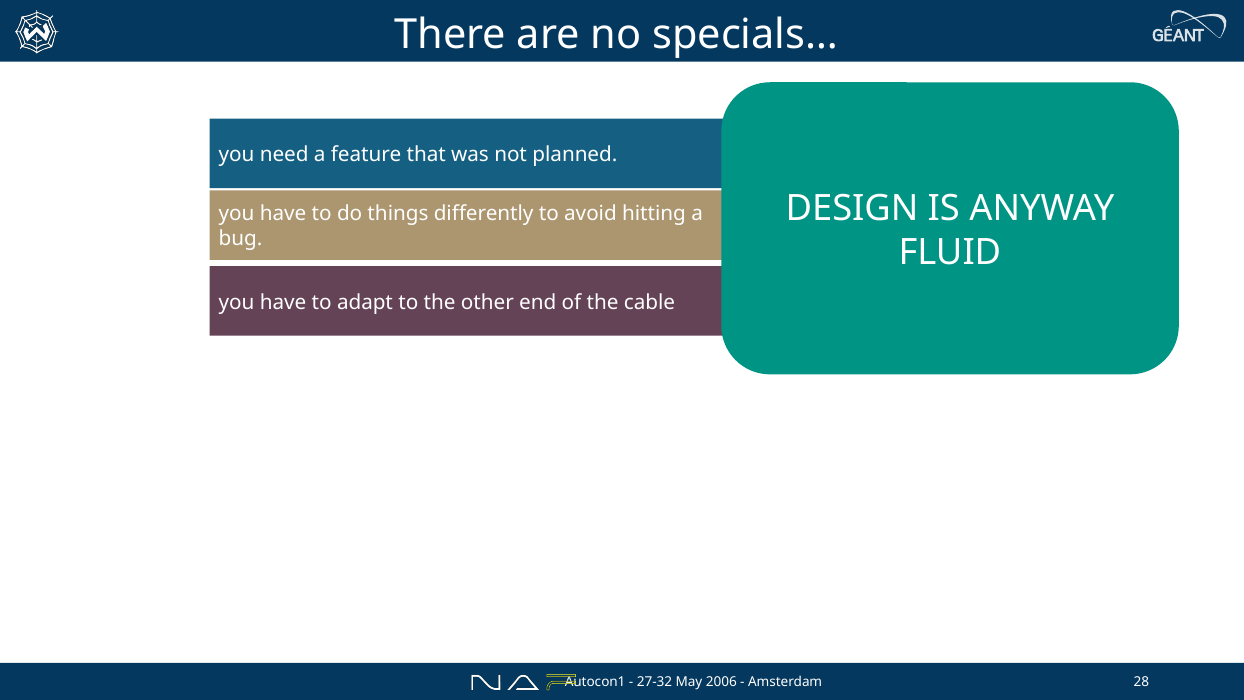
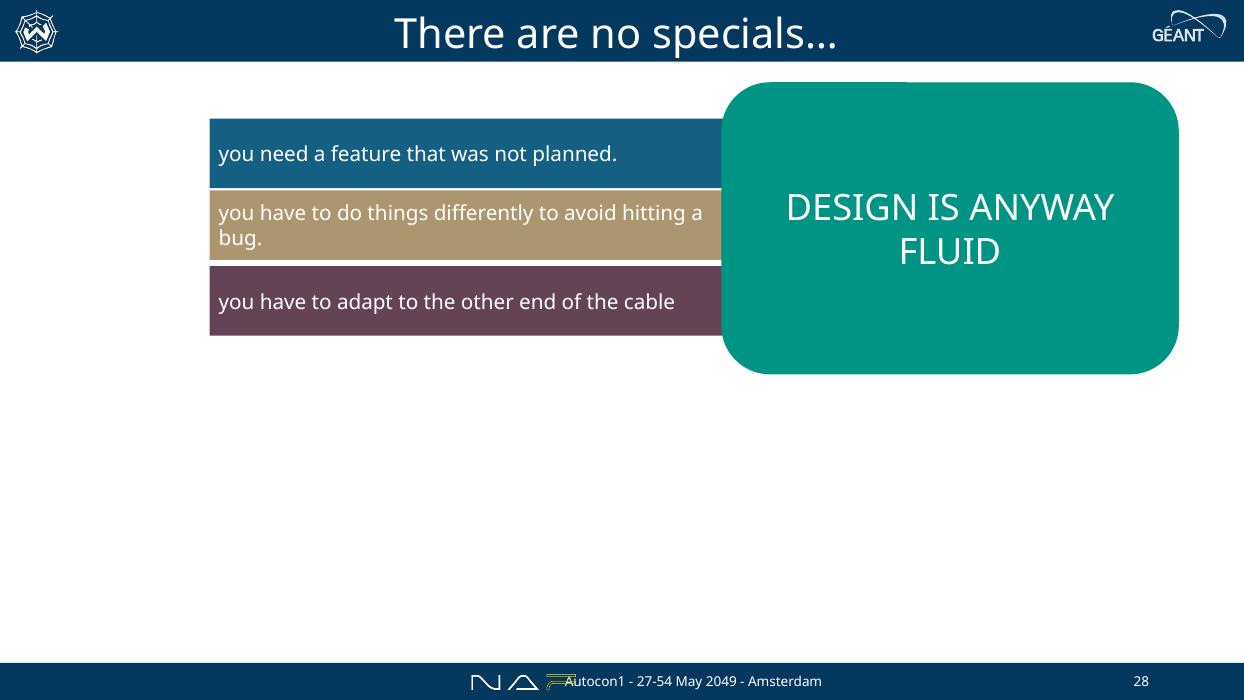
27-32: 27-32 -> 27-54 (654, 682)
2006: 2006 -> 2049 (721, 682)
